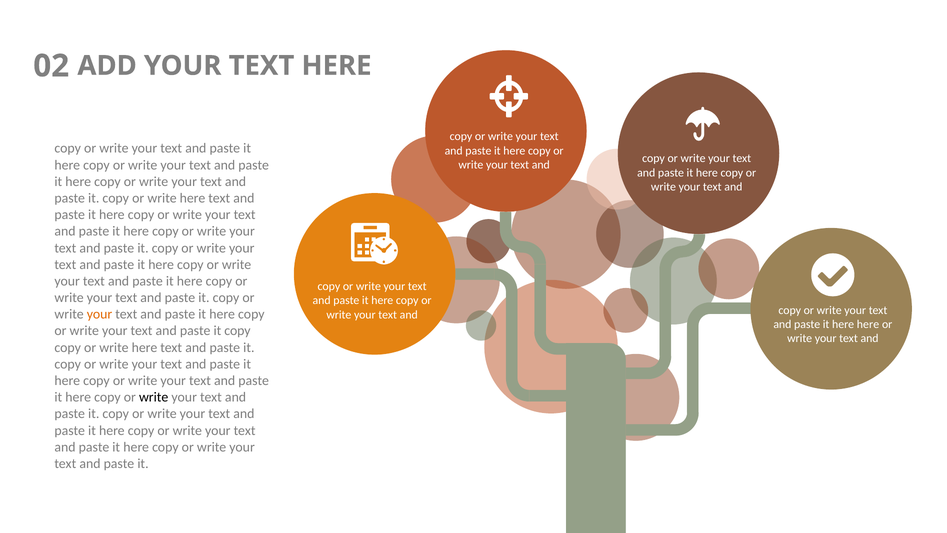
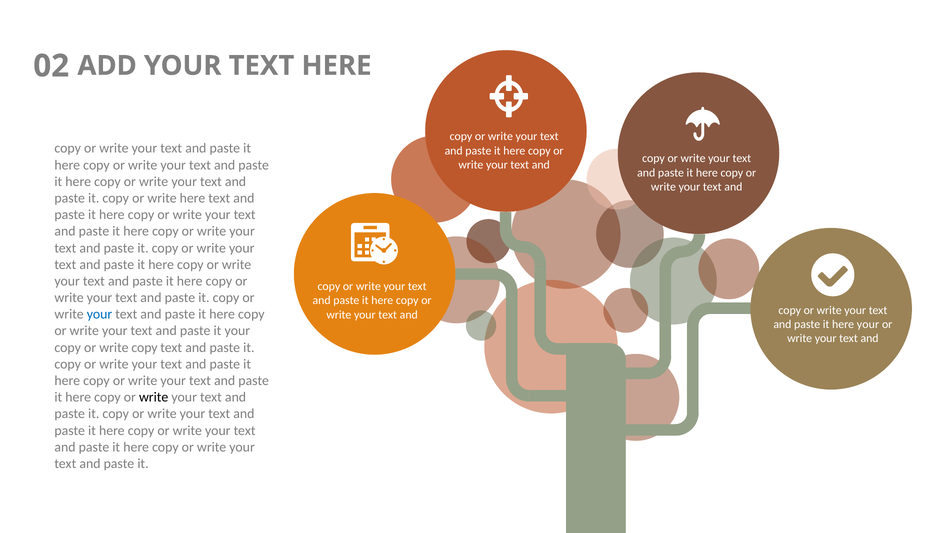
your colour: orange -> blue (100, 314)
here here: here -> your (868, 324)
copy: copy -> your (237, 331)
here: here -> copy (145, 347)
